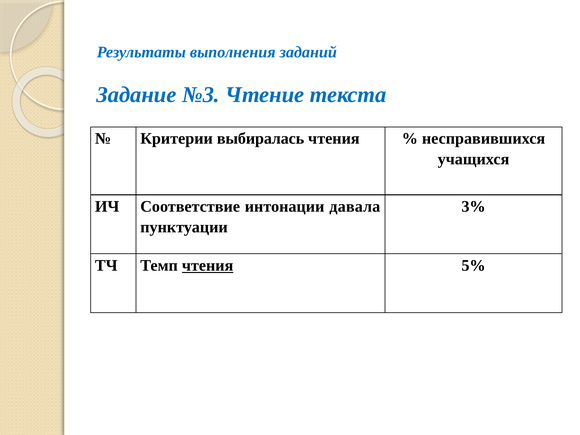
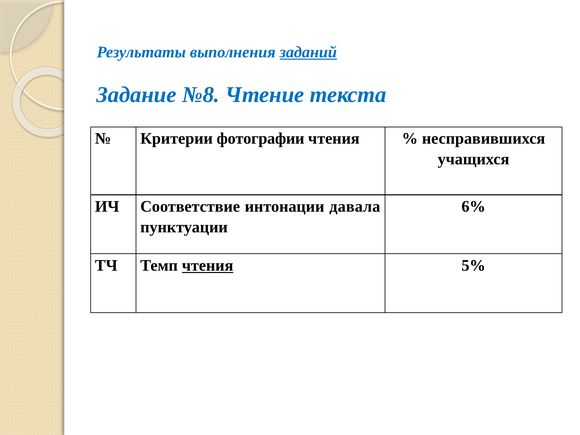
заданий underline: none -> present (308, 52)
№3: №3 -> №8 (201, 95)
выбиралась: выбиралась -> фотографии (261, 139)
3%: 3% -> 6% (474, 207)
